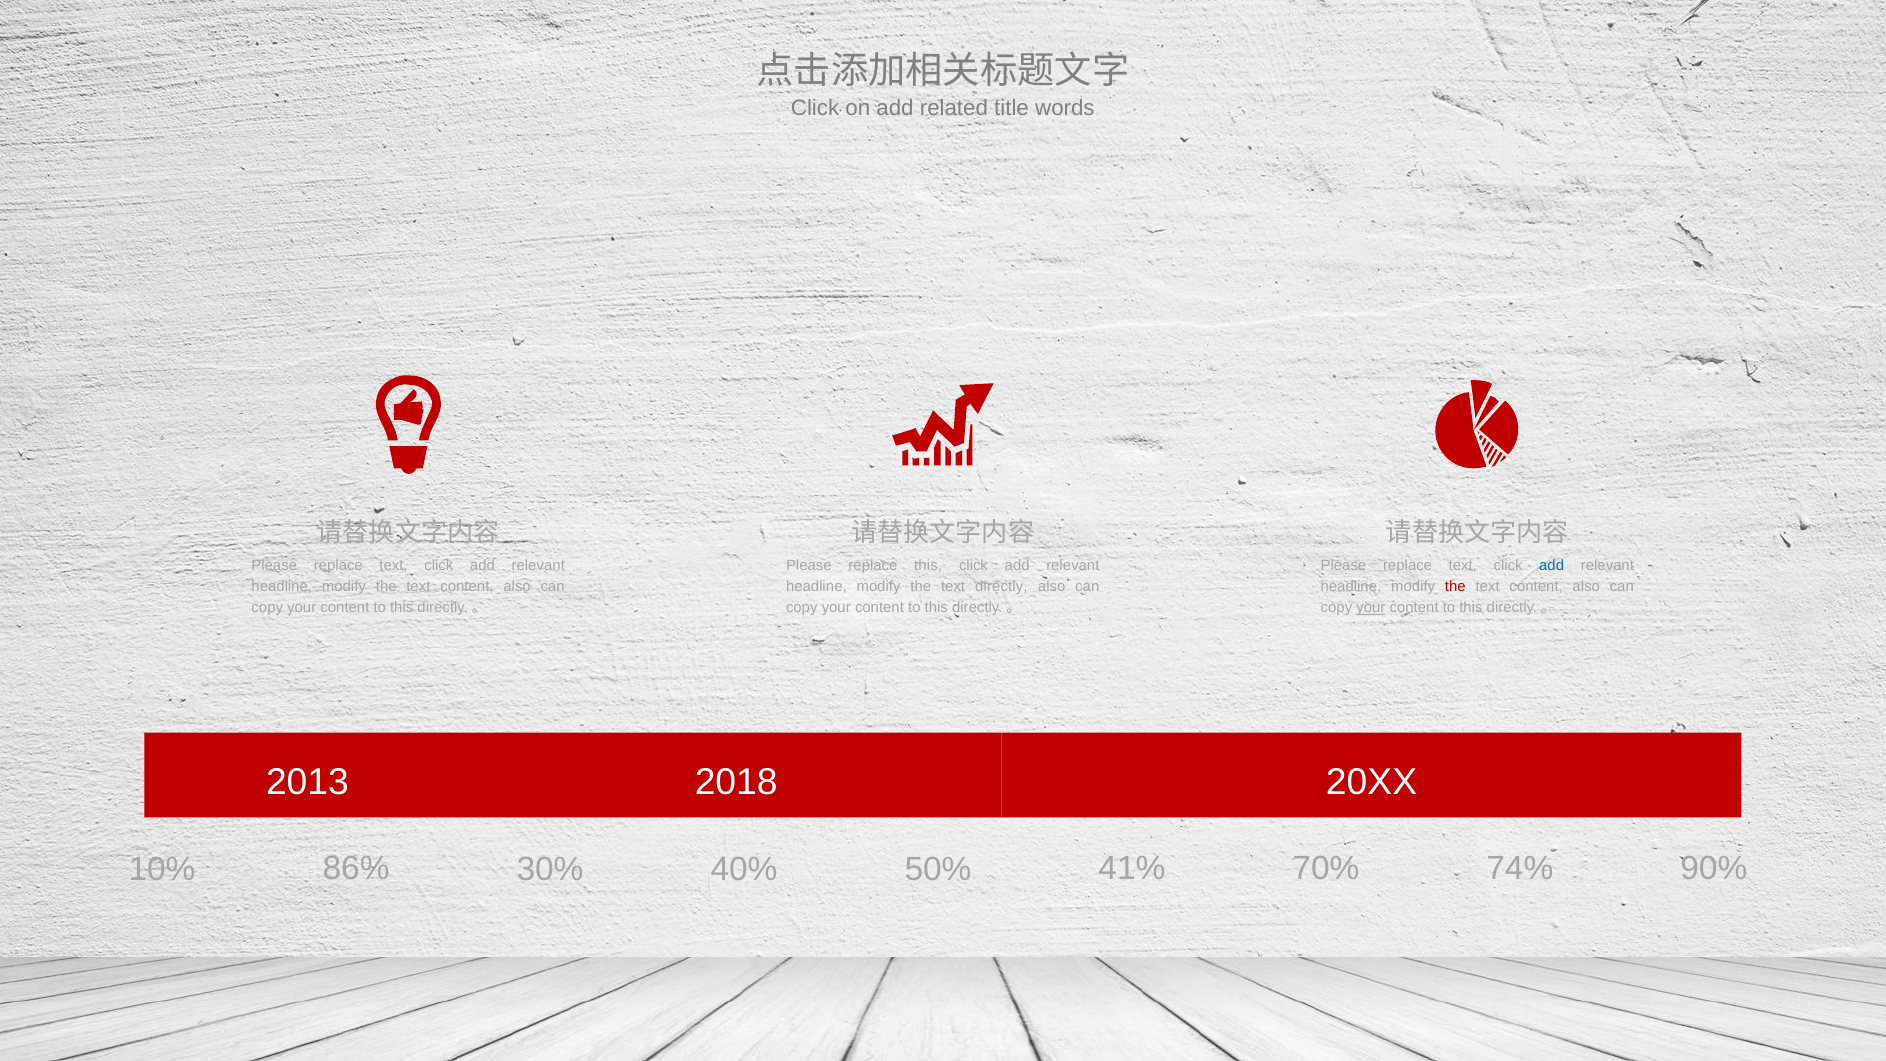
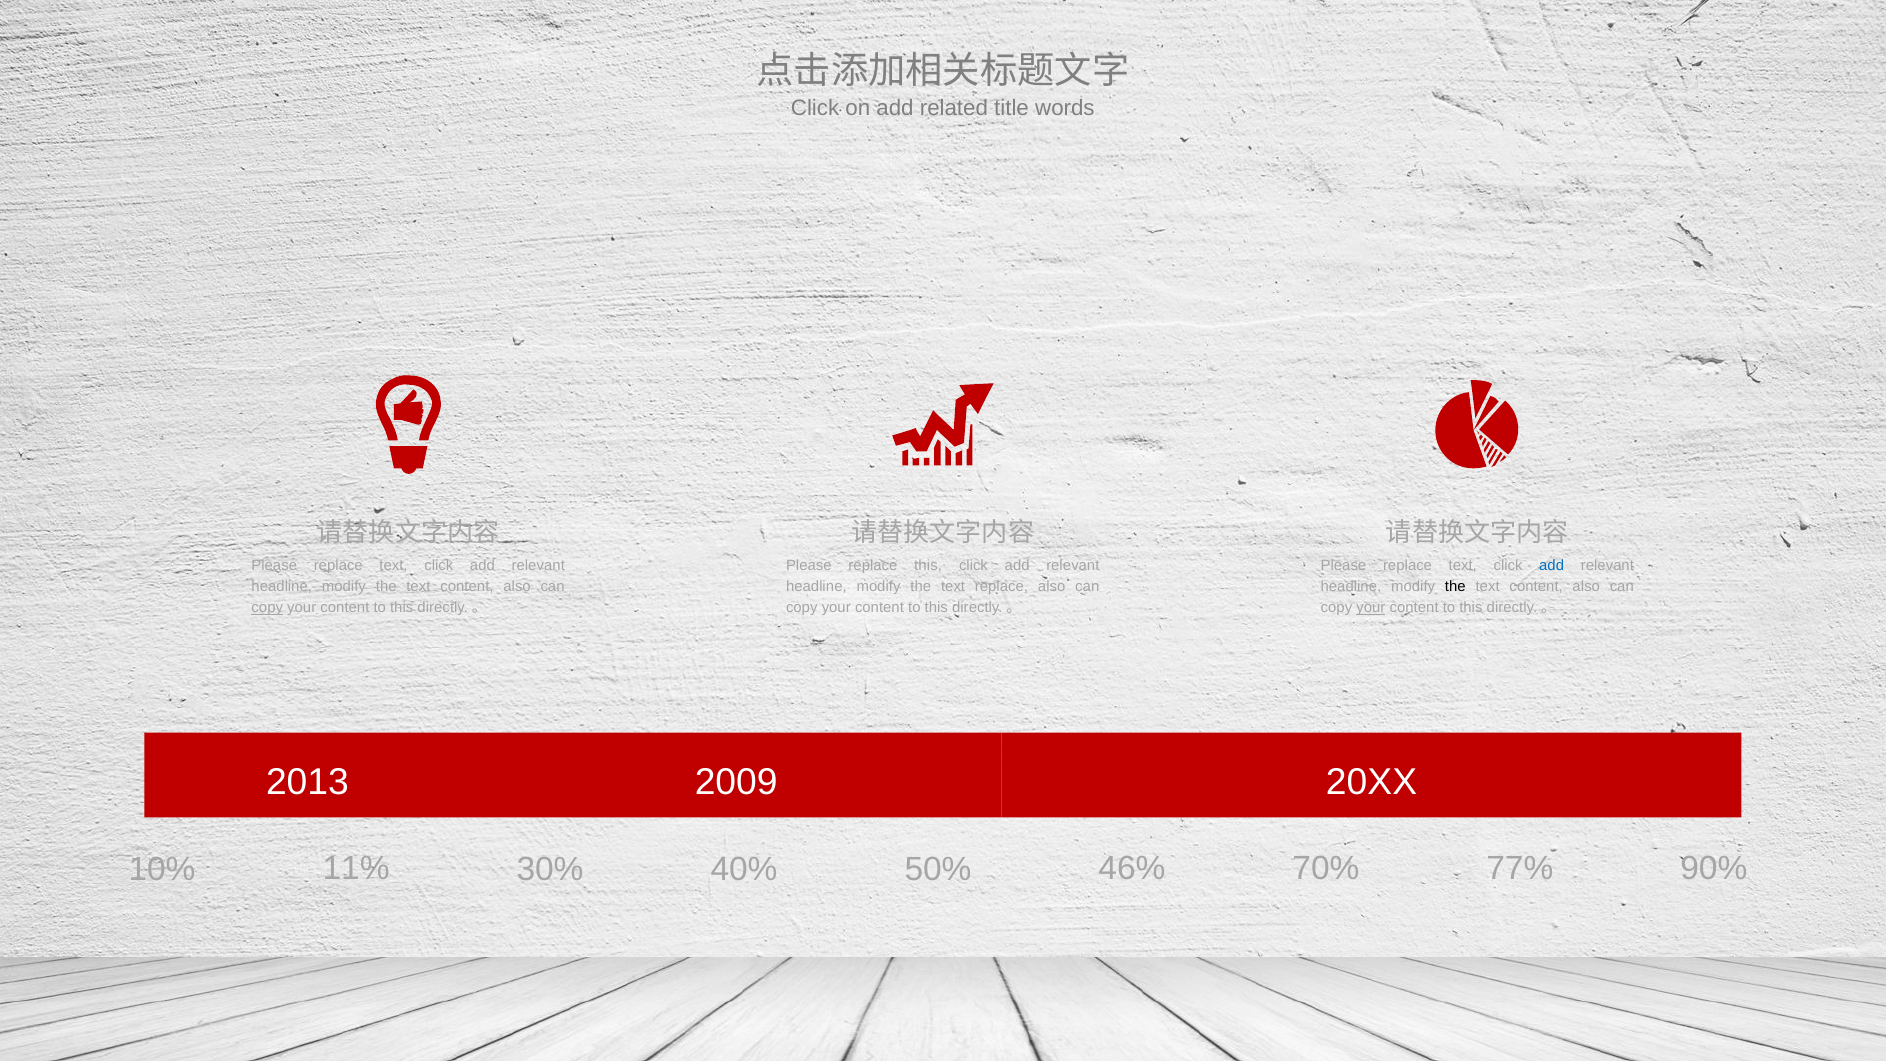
text directly: directly -> replace (1001, 587)
the colour: red -> black (1455, 587)
copy underline: none -> present (267, 608)
2018: 2018 -> 2009 (736, 782)
86%: 86% -> 11% (356, 868)
41%: 41% -> 46% (1132, 868)
74%: 74% -> 77% (1520, 868)
